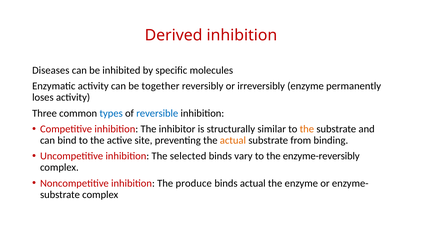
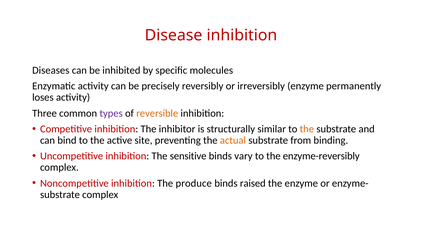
Derived: Derived -> Disease (174, 35)
together: together -> precisely (161, 86)
types colour: blue -> purple (111, 113)
reversible colour: blue -> orange (157, 113)
selected: selected -> sensitive (188, 156)
binds actual: actual -> raised (253, 184)
